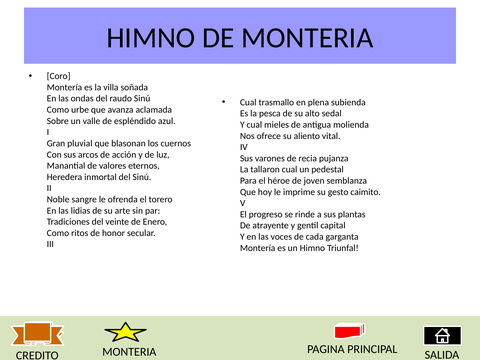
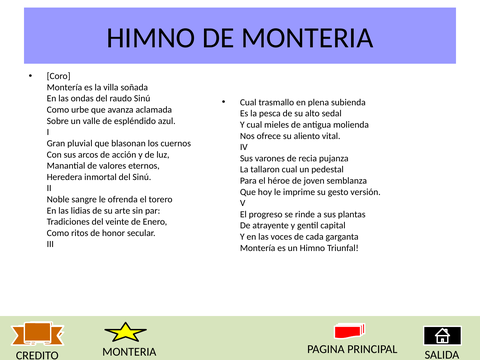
caimito: caimito -> versión (366, 192)
